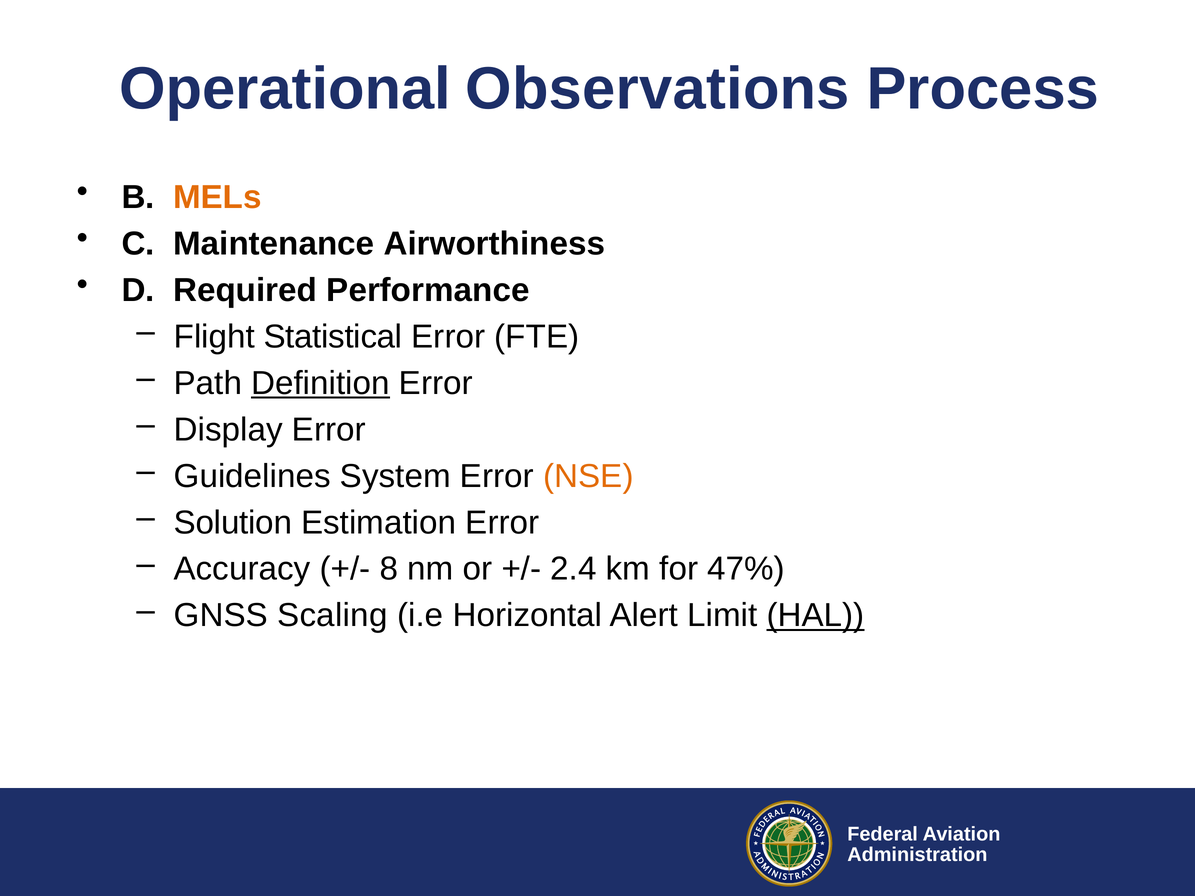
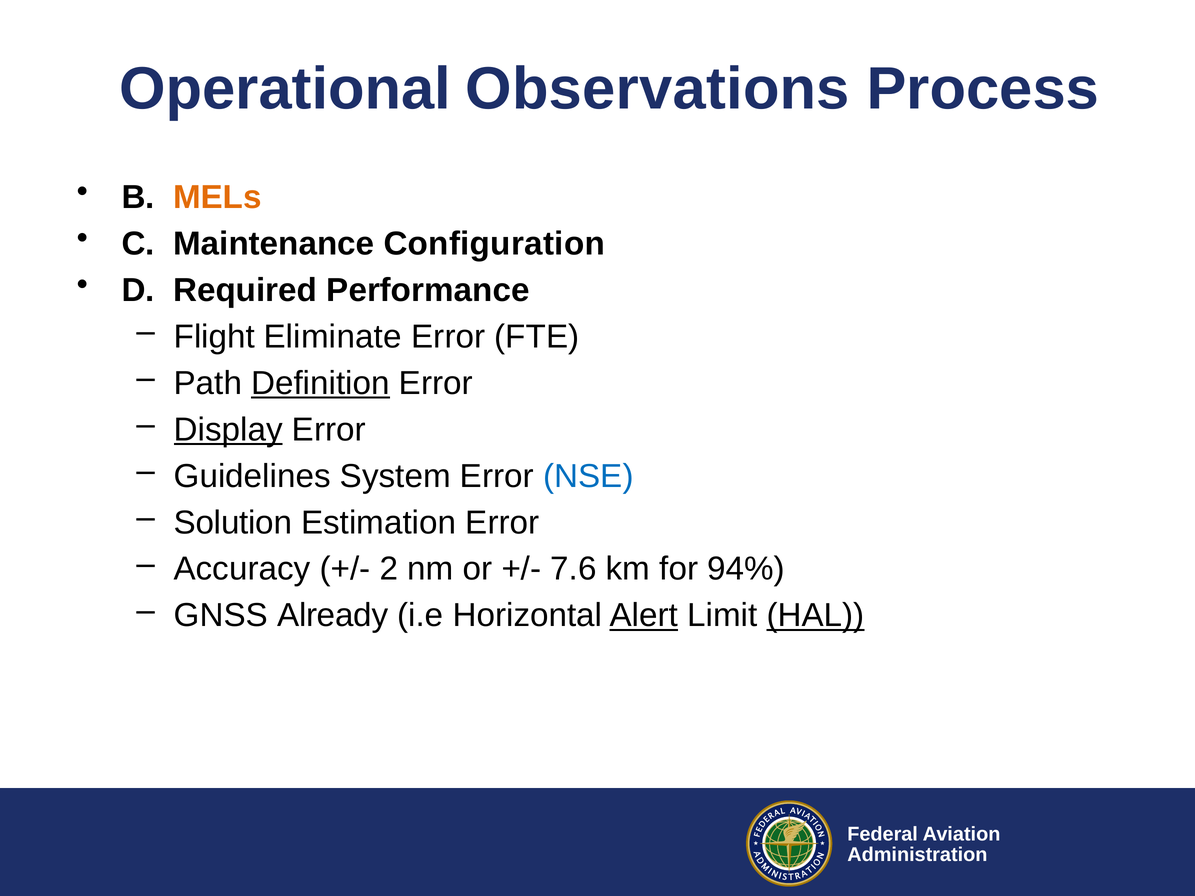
Airworthiness: Airworthiness -> Configuration (494, 244)
Statistical: Statistical -> Eliminate (333, 337)
Display underline: none -> present (228, 430)
NSE colour: orange -> blue (588, 476)
8: 8 -> 2 (389, 569)
2.4: 2.4 -> 7.6 (574, 569)
47%: 47% -> 94% (746, 569)
Scaling: Scaling -> Already (333, 616)
Alert underline: none -> present (644, 616)
